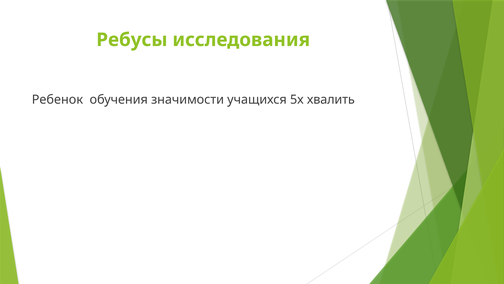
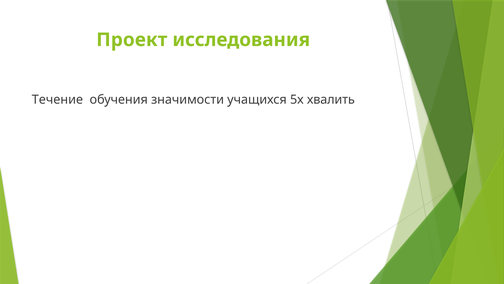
Ребусы: Ребусы -> Проект (132, 40)
Ребенок: Ребенок -> Течение (57, 100)
